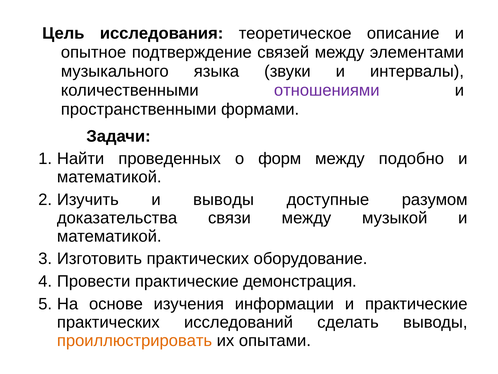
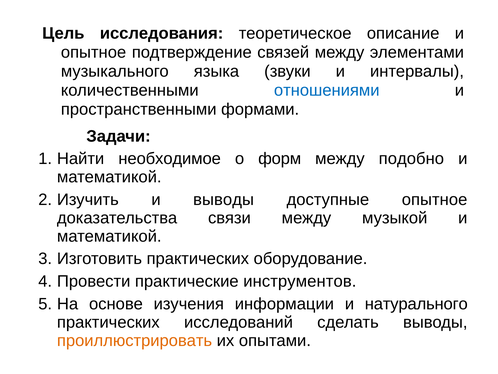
отношениями colour: purple -> blue (327, 90)
проведенных: проведенных -> необходимое (170, 159)
доступные разумом: разумом -> опытное (435, 199)
демонстрация: демонстрация -> инструментов (300, 281)
и практические: практические -> натурального (416, 303)
